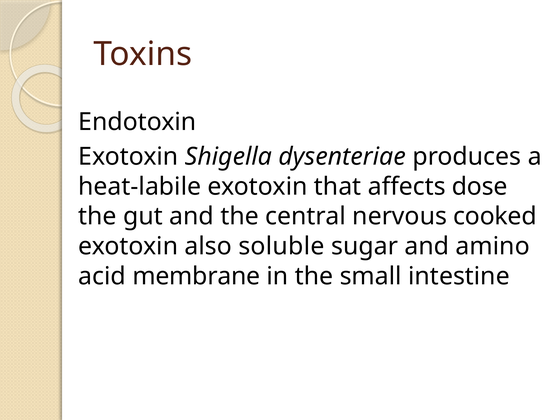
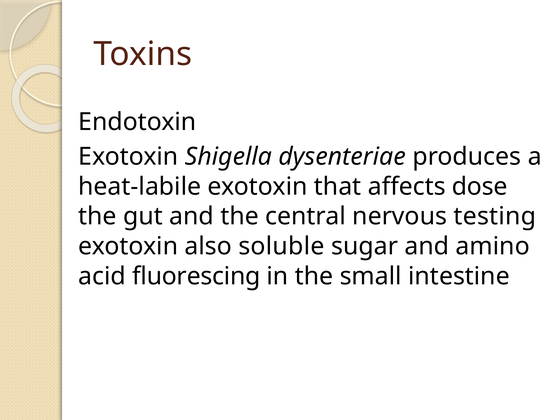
cooked: cooked -> testing (495, 216)
membrane: membrane -> fluorescing (196, 276)
